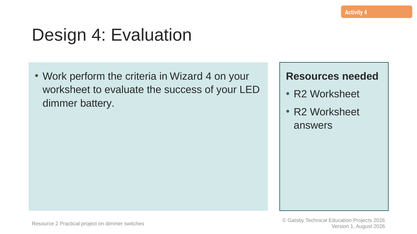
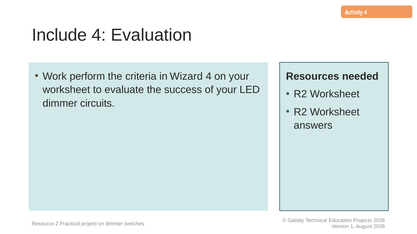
Design: Design -> Include (59, 35)
battery: battery -> circuits (97, 104)
